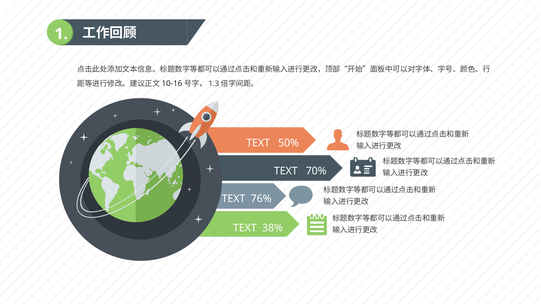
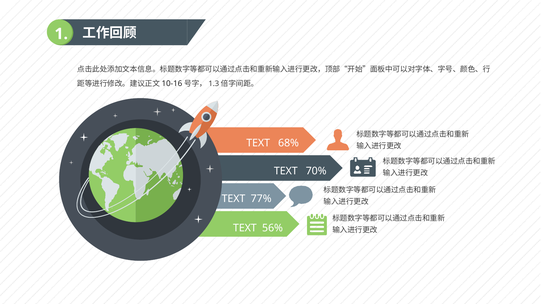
50%: 50% -> 68% (289, 143)
76%: 76% -> 77% (261, 199)
38%: 38% -> 56% (272, 228)
